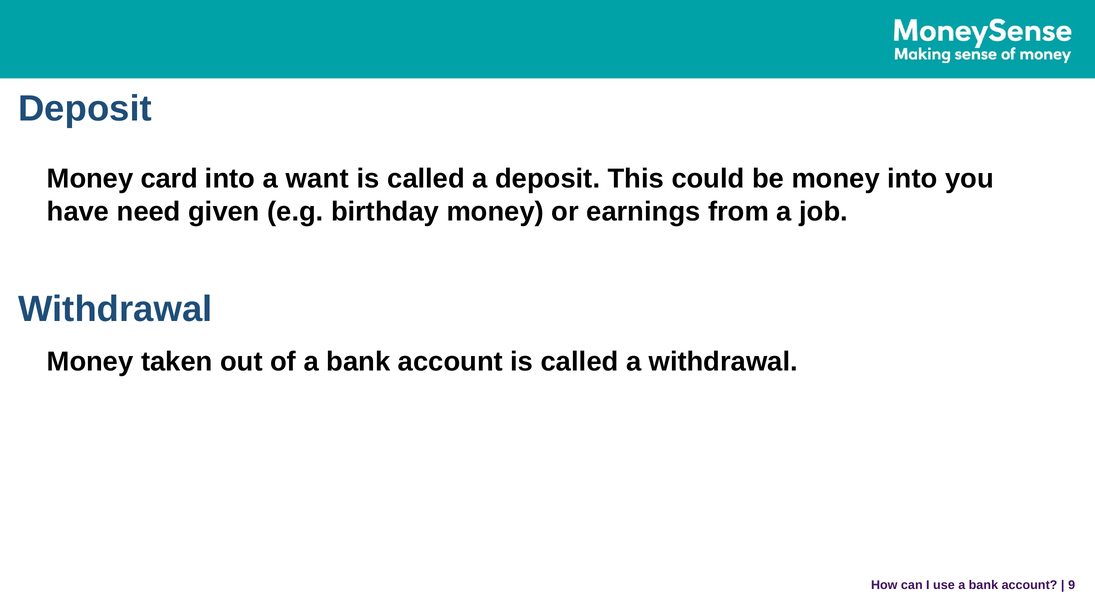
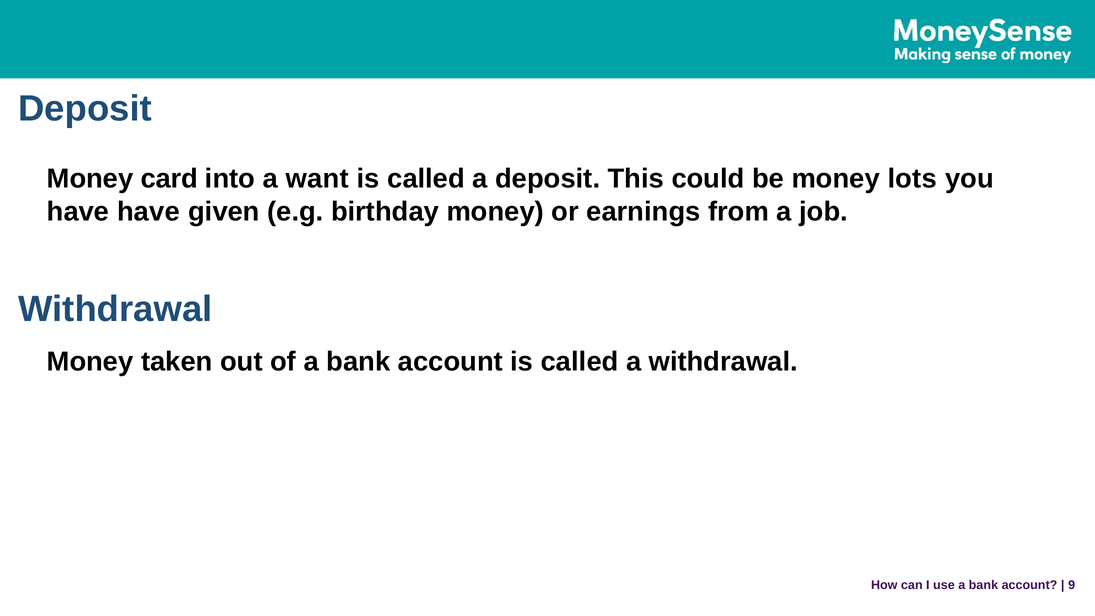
money into: into -> lots (912, 179)
have need: need -> have (149, 212)
